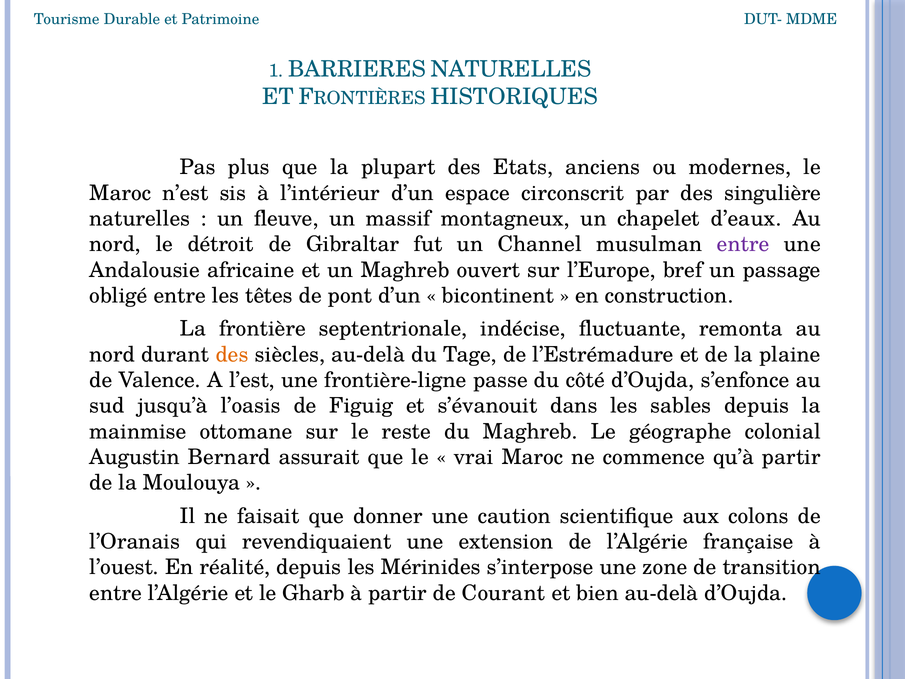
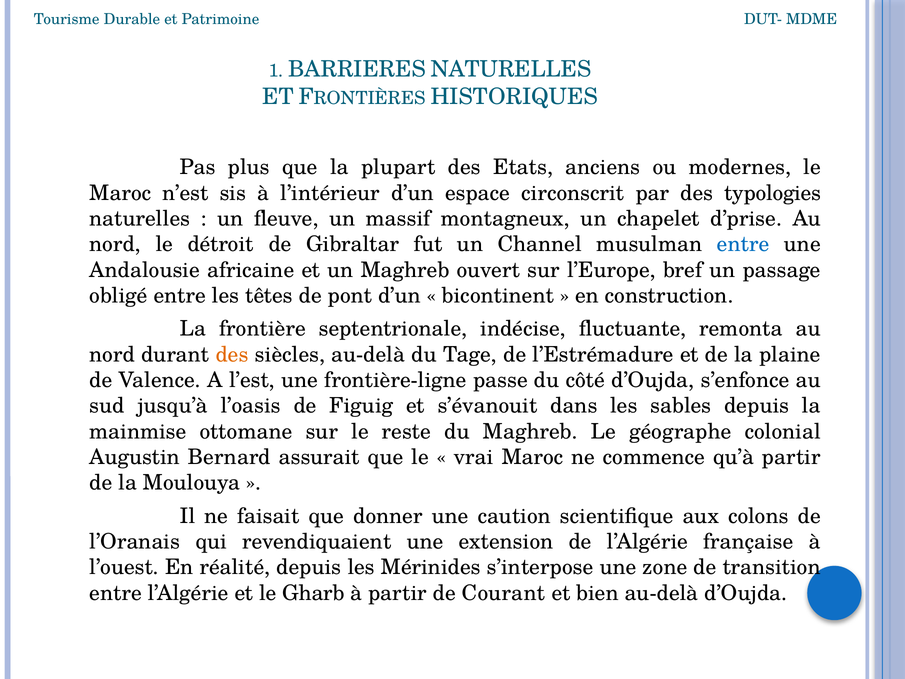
singulière: singulière -> typologies (773, 193)
d’eaux: d’eaux -> d’prise (746, 219)
entre colour: purple -> blue (743, 244)
